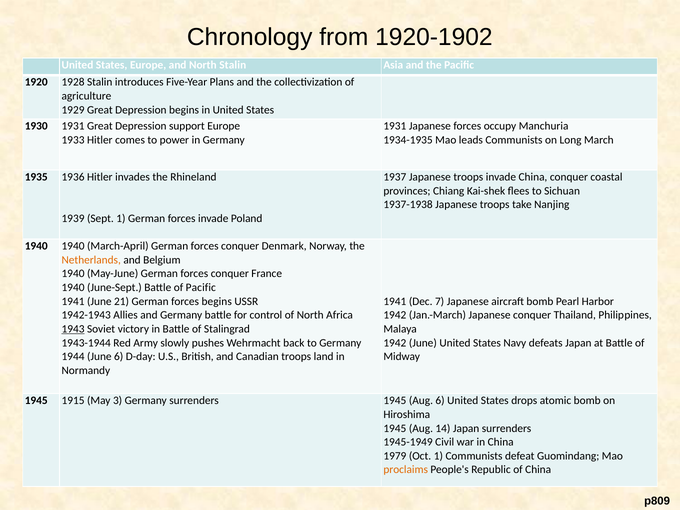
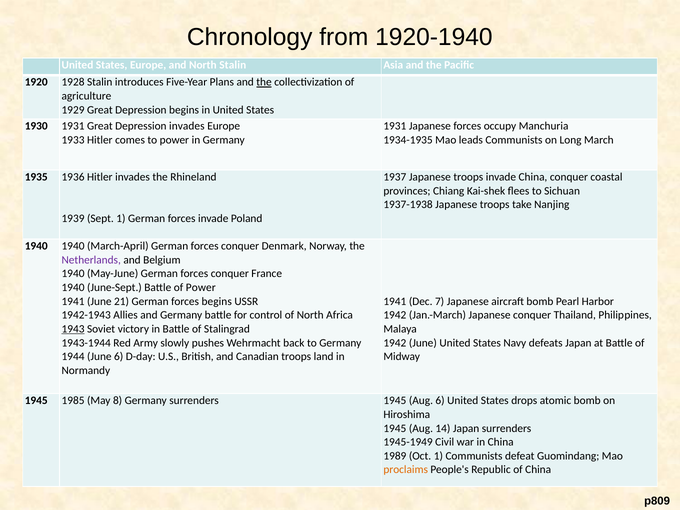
1920-1902: 1920-1902 -> 1920-1940 (434, 37)
the underline: none -> present (264, 82)
Depression support: support -> invades (187, 126)
Netherlands colour: orange -> purple (91, 260)
of Pacific: Pacific -> Power (201, 288)
1915: 1915 -> 1985 (73, 401)
3: 3 -> 8 (118, 401)
1979: 1979 -> 1989 (395, 456)
